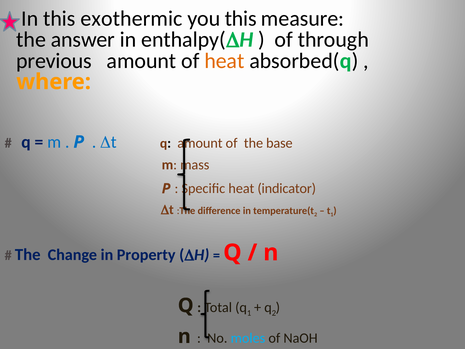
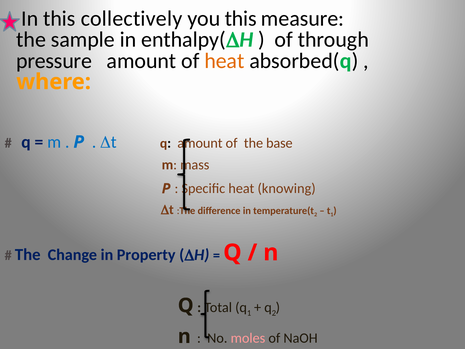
exothermic: exothermic -> collectively (131, 19)
answer: answer -> sample (83, 40)
previous: previous -> pressure (54, 61)
indicator: indicator -> knowing (287, 188)
moles colour: light blue -> pink (248, 338)
